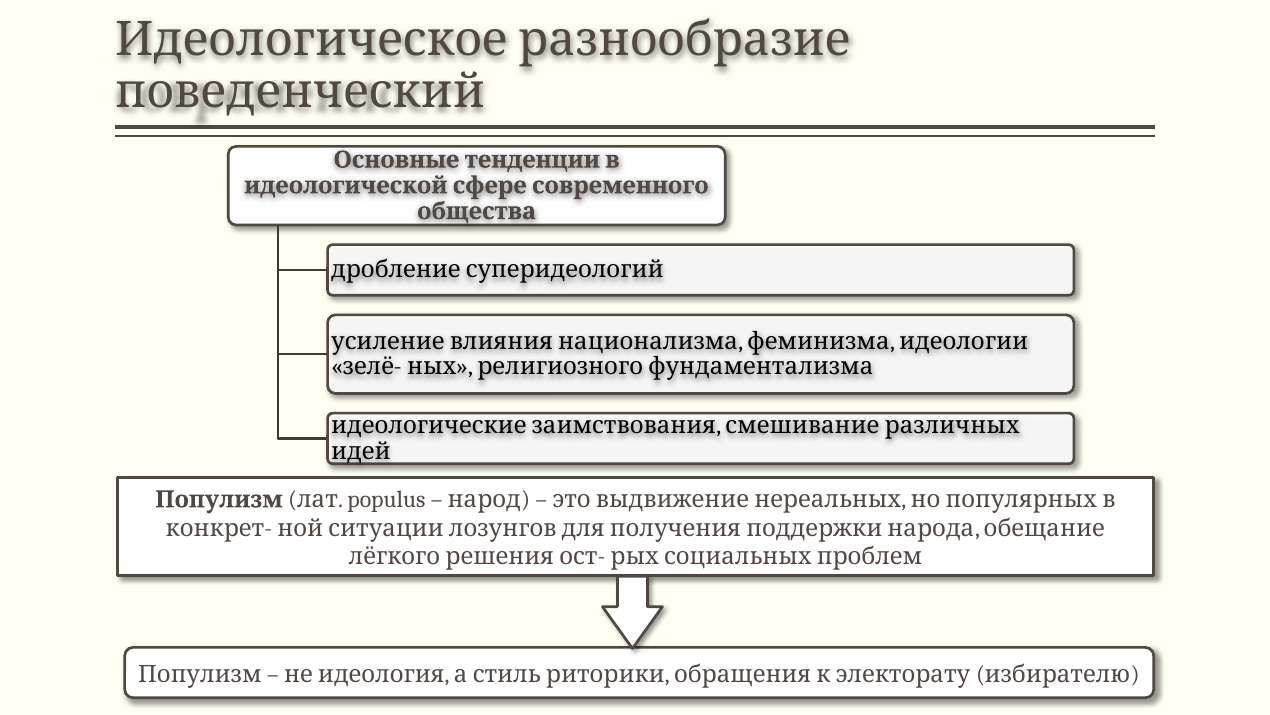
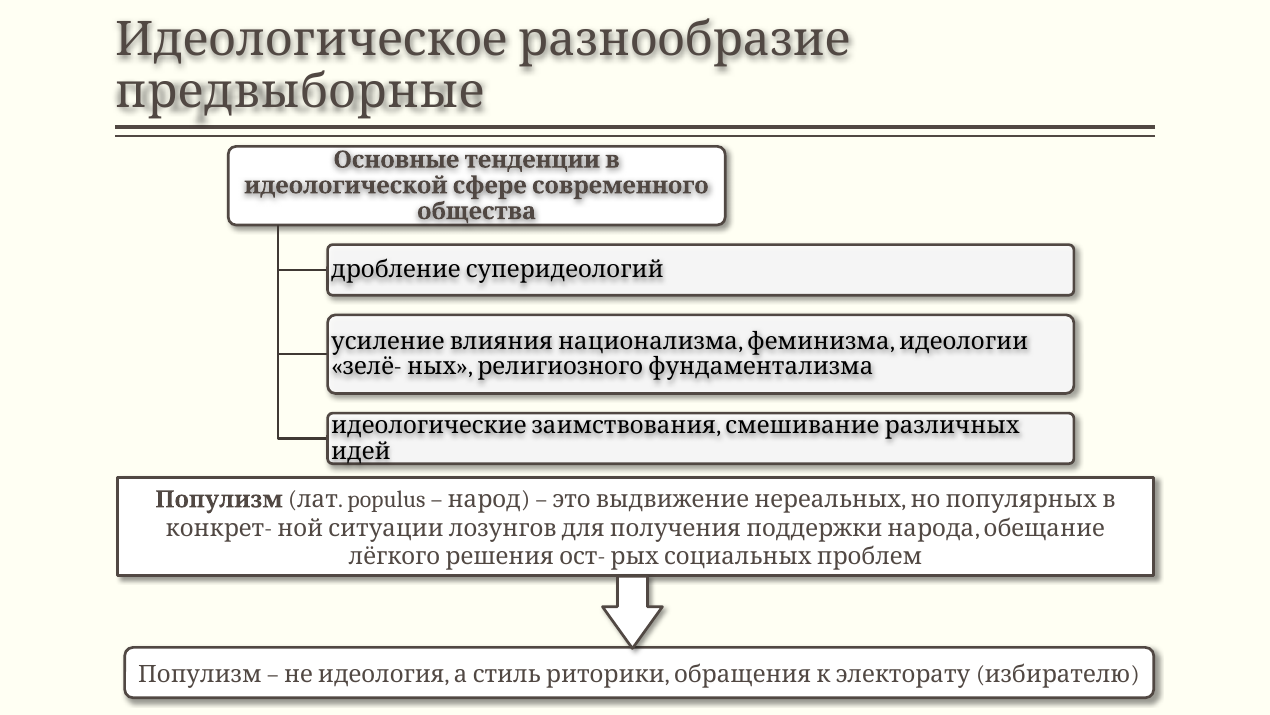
поведенческий: поведенческий -> предвыборные (300, 91)
